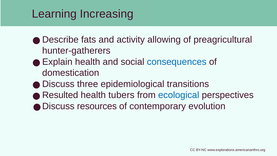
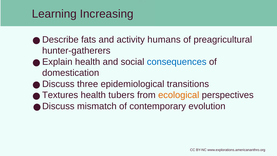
allowing: allowing -> humans (164, 40)
Resulted: Resulted -> Textures (60, 95)
ecological colour: blue -> orange (179, 95)
resources: resources -> mismatch (97, 106)
